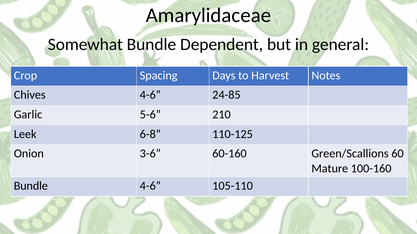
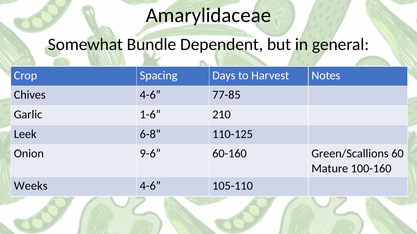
24-85: 24-85 -> 77-85 (226, 95)
5-6: 5-6 -> 1-6 (150, 115)
3-6: 3-6 -> 9-6 (150, 154)
Bundle: Bundle -> Weeks (31, 186)
